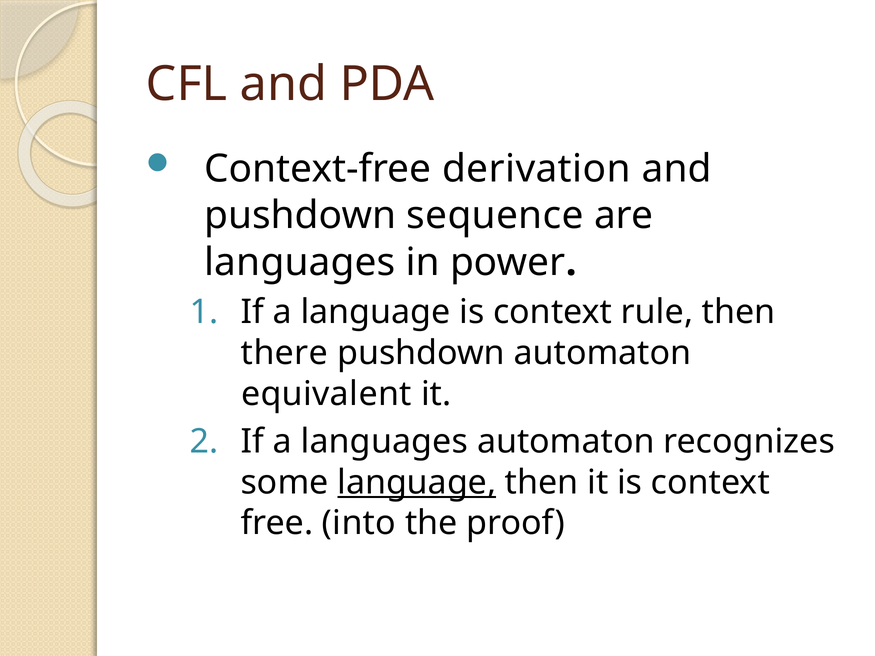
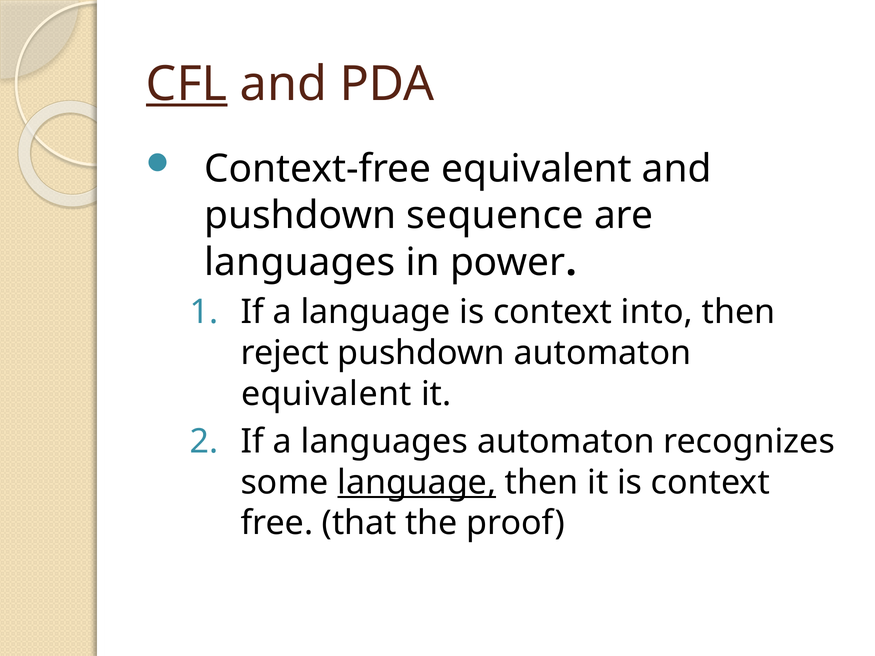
CFL underline: none -> present (187, 84)
Context-free derivation: derivation -> equivalent (537, 169)
rule: rule -> into (657, 312)
there: there -> reject (285, 353)
into: into -> that (359, 523)
